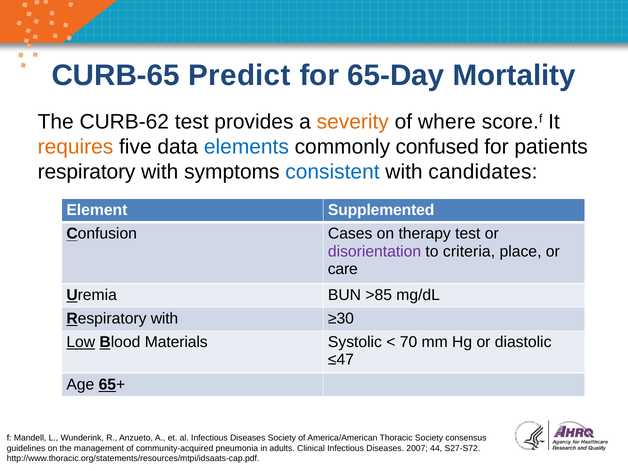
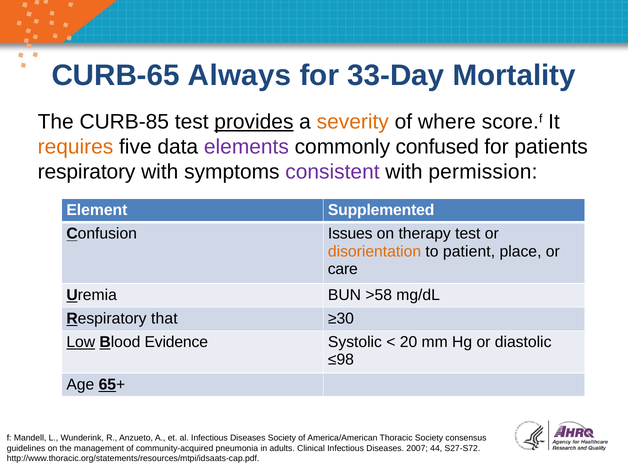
Predict: Predict -> Always (240, 76)
65-Day: 65-Day -> 33-Day (396, 76)
CURB-62: CURB-62 -> CURB-85 (124, 122)
provides underline: none -> present (254, 122)
elements colour: blue -> purple (246, 147)
consistent colour: blue -> purple (332, 172)
candidates: candidates -> permission (483, 172)
Cases: Cases -> Issues (350, 234)
disorientation colour: purple -> orange (375, 251)
criteria: criteria -> patient (469, 251)
>85: >85 -> >58 (379, 295)
with: with -> that (164, 319)
Materials: Materials -> Evidence (176, 342)
70: 70 -> 20 (409, 342)
≤47: ≤47 -> ≤98 (341, 360)
